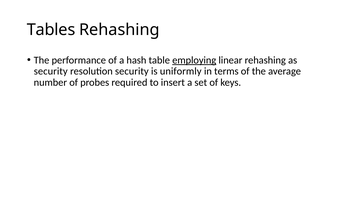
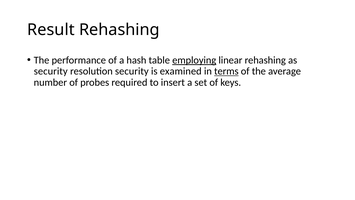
Tables: Tables -> Result (51, 30)
uniformly: uniformly -> examined (181, 71)
terms underline: none -> present (226, 71)
